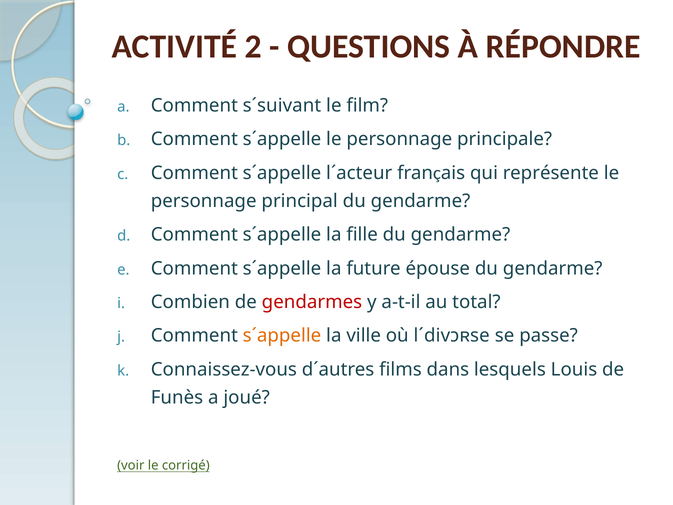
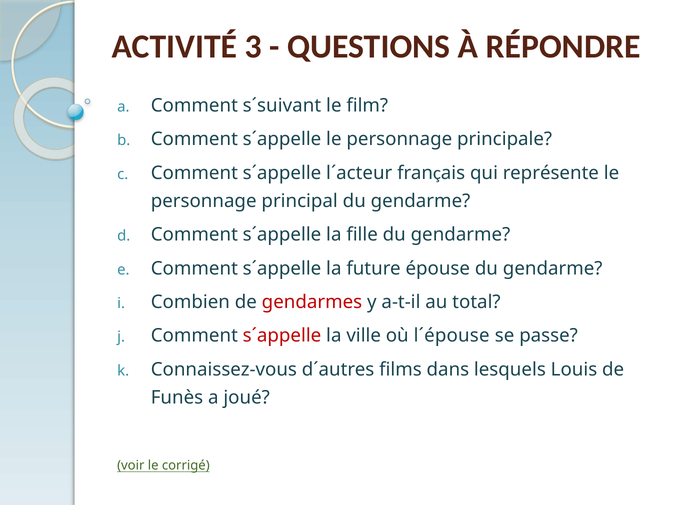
2: 2 -> 3 (253, 47)
s´appelle colour: orange -> red (282, 335)
l´divɔʀse: l´divɔʀse -> l´épouse (452, 335)
